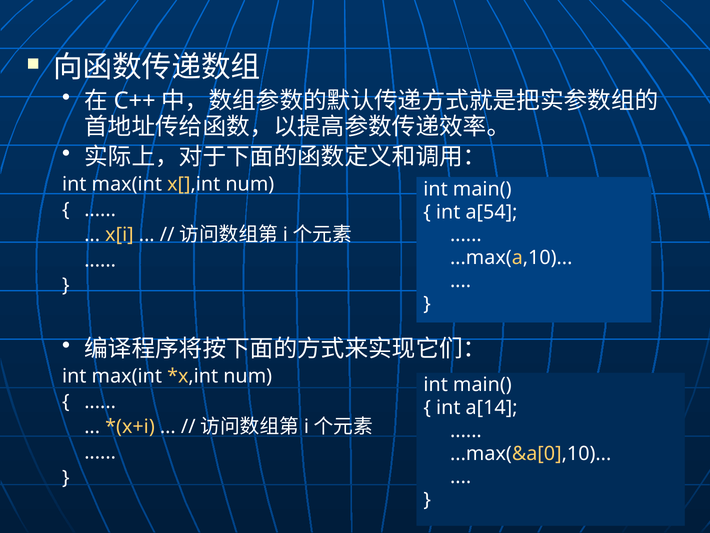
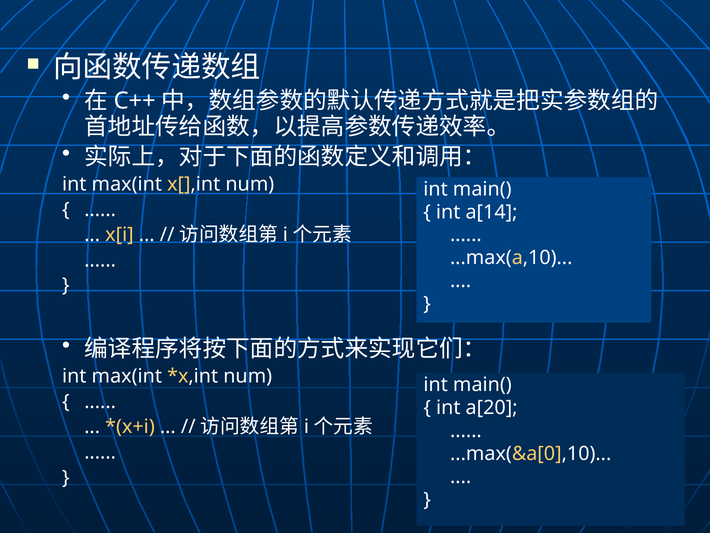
a[54: a[54 -> a[14 (491, 212)
a[14: a[14 -> a[20 (492, 407)
